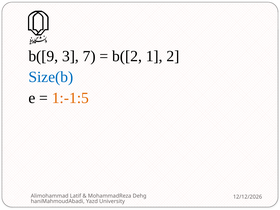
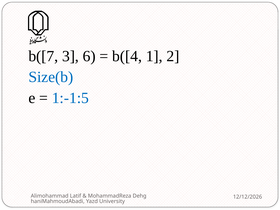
b([9: b([9 -> b([7 (43, 56)
7: 7 -> 6 (89, 56)
b([2: b([2 -> b([4 (127, 56)
1:-1:5 colour: orange -> blue (70, 98)
